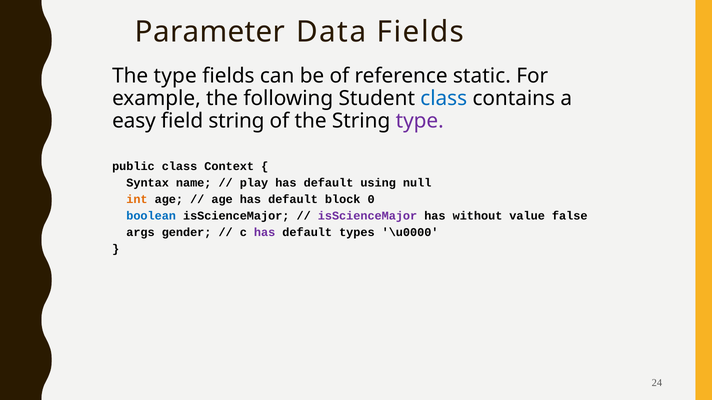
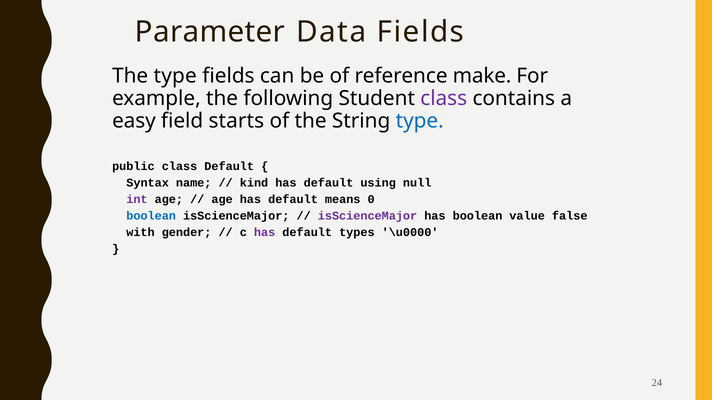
static: static -> make (482, 76)
class colour: blue -> purple (444, 98)
field string: string -> starts (236, 121)
type colour: purple -> blue (420, 121)
class Context: Context -> Default (229, 166)
play: play -> kind (254, 183)
int colour: orange -> purple (137, 200)
block: block -> means (343, 200)
has without: without -> boolean (478, 216)
args: args -> with (141, 233)
